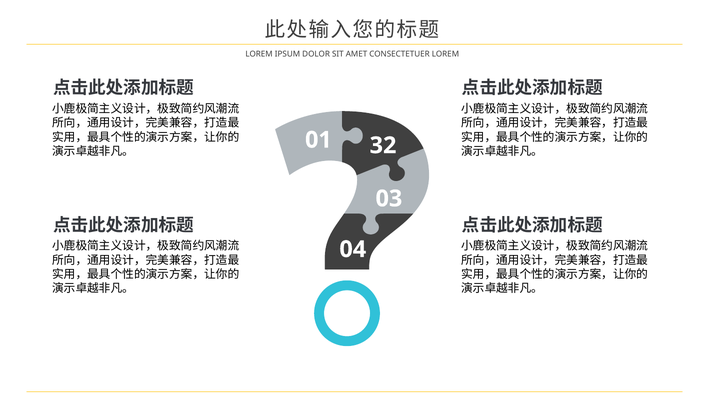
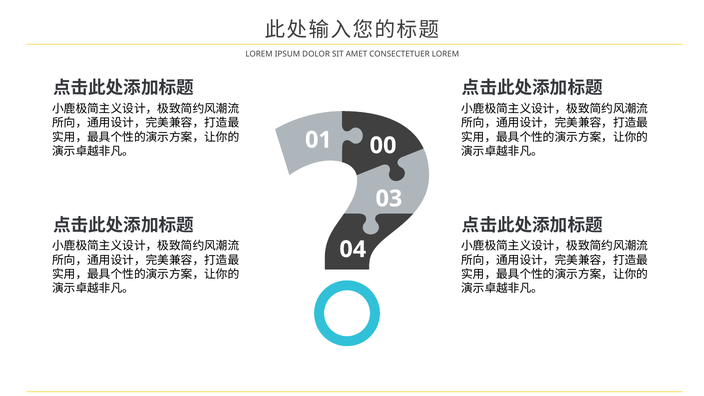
32: 32 -> 00 (383, 145)
